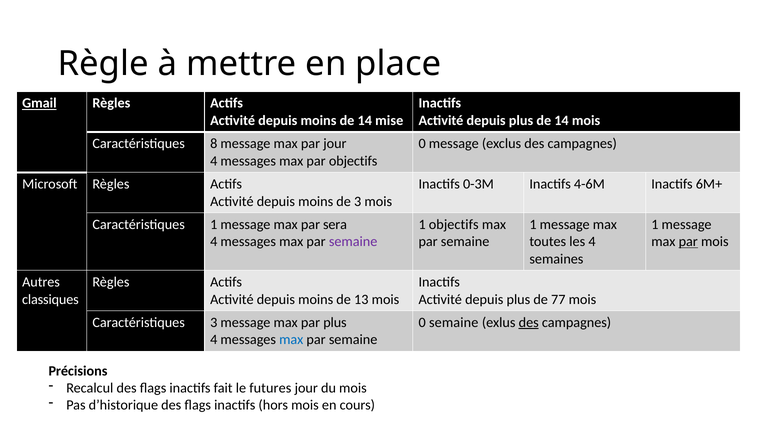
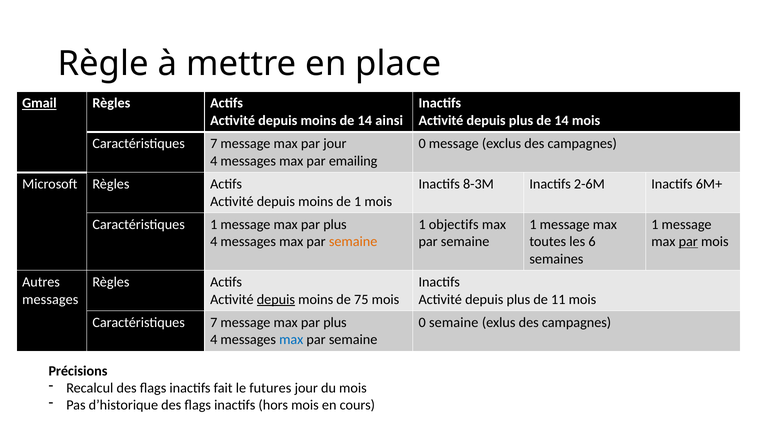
mise: mise -> ainsi (389, 121)
8: 8 -> 7 (214, 144)
par objectifs: objectifs -> emailing (353, 161)
0-3M: 0-3M -> 8-3M (478, 184)
4-6M: 4-6M -> 2-6M (589, 184)
de 3: 3 -> 1 (358, 201)
sera: sera -> plus (335, 224)
semaine colour: purple -> orange (353, 242)
les 4: 4 -> 6 (592, 242)
classiques: classiques -> messages (50, 299)
depuis underline: none -> present (276, 299)
13: 13 -> 75 (361, 299)
77: 77 -> 11 (558, 299)
3: 3 -> 7 (214, 322)
des underline: present -> none (529, 322)
